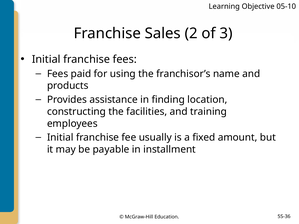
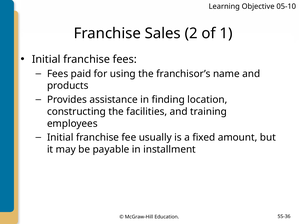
3: 3 -> 1 (226, 33)
